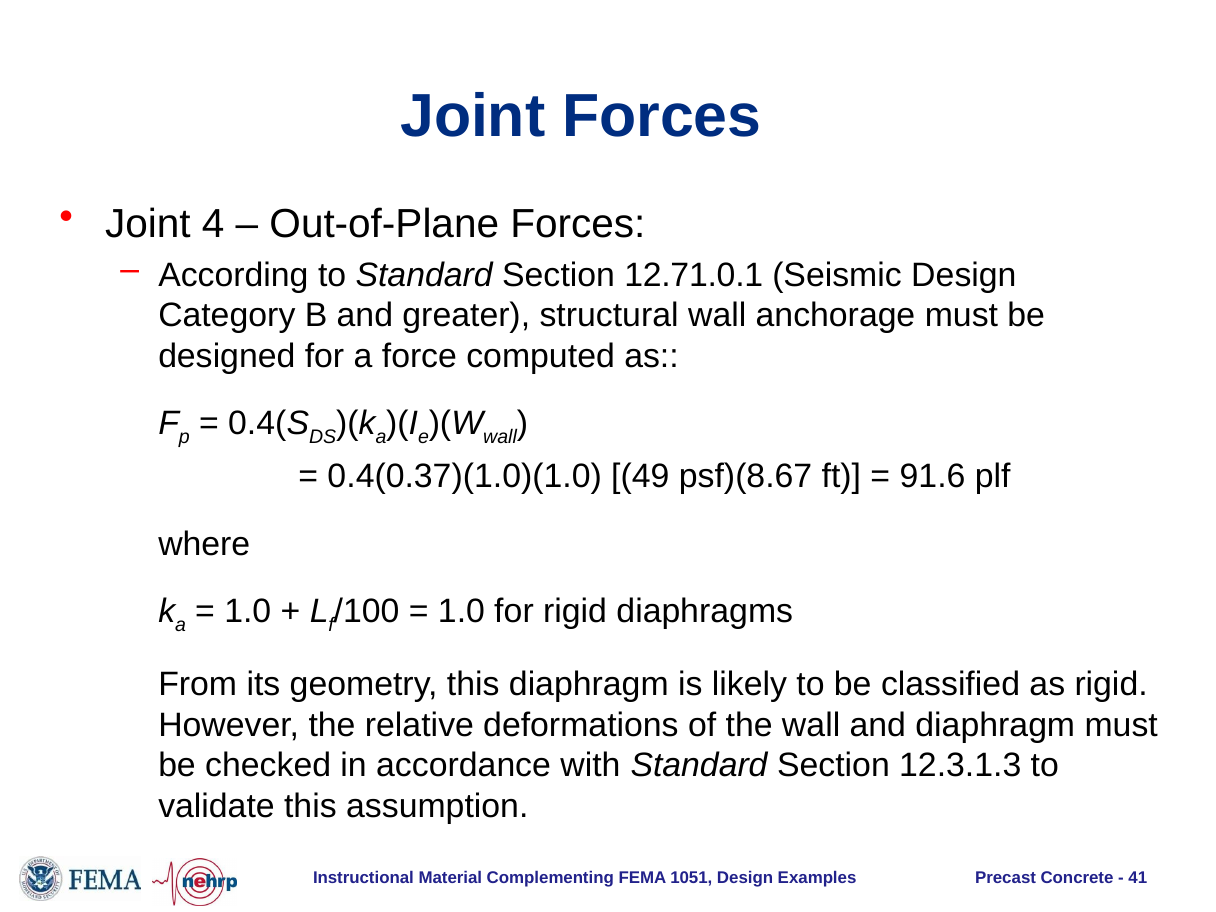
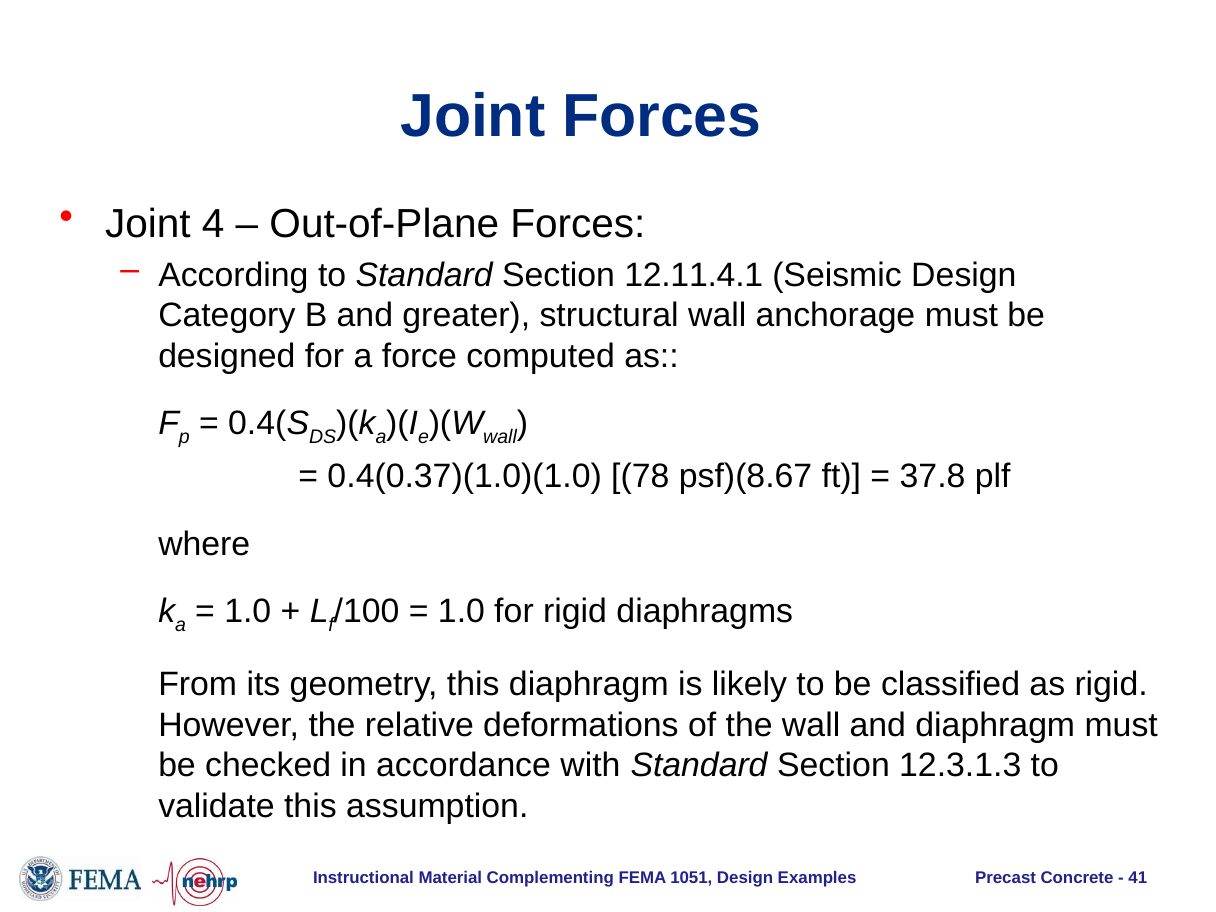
12.71.0.1: 12.71.0.1 -> 12.11.4.1 (694, 275)
49: 49 -> 78 (640, 476)
91.6: 91.6 -> 37.8 (933, 476)
